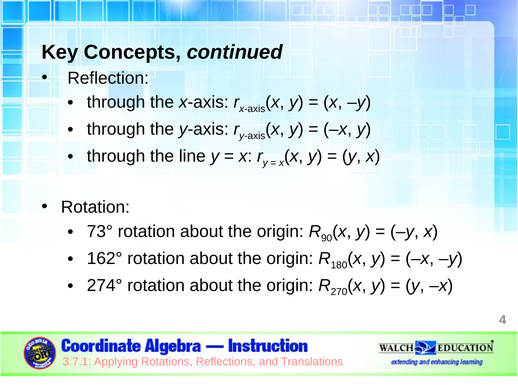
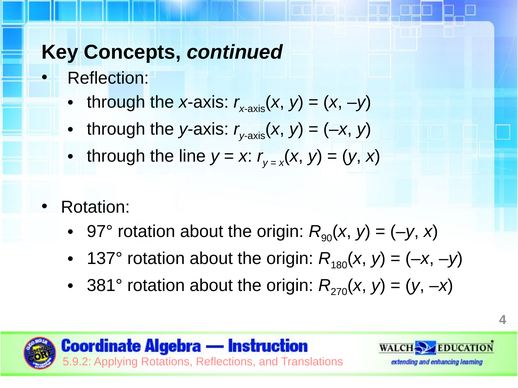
73°: 73° -> 97° (100, 232)
162°: 162° -> 137° (105, 259)
274°: 274° -> 381° (105, 286)
3.7.1: 3.7.1 -> 5.9.2 (77, 362)
